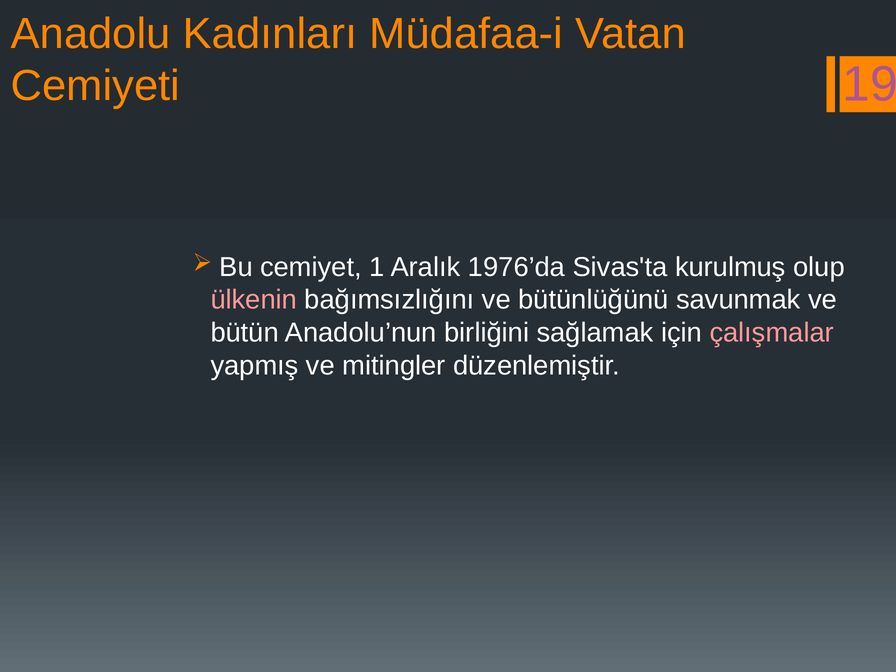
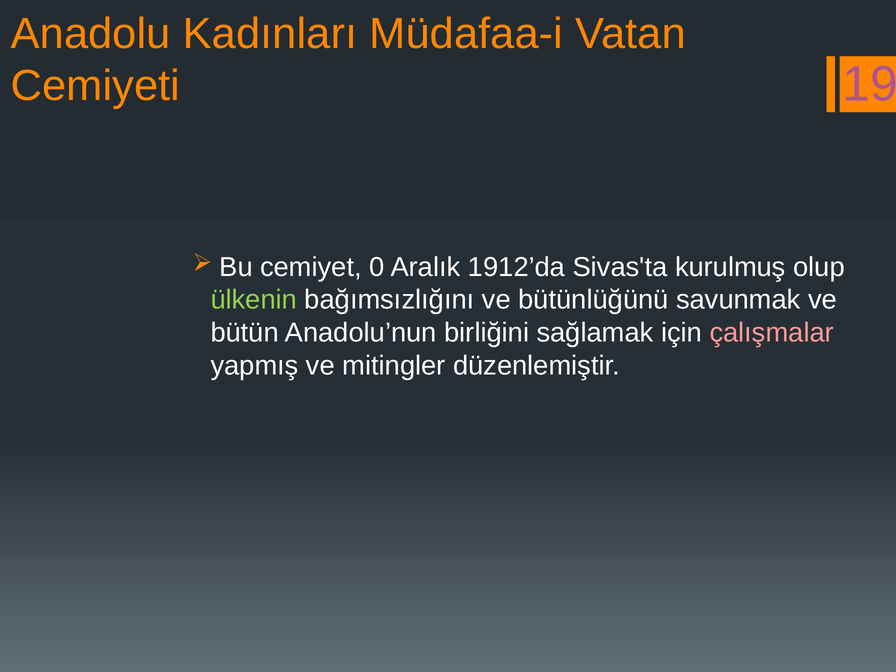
1: 1 -> 0 (377, 267)
1976’da: 1976’da -> 1912’da (517, 267)
ülkenin colour: pink -> light green (254, 300)
